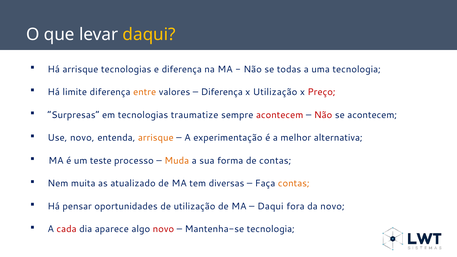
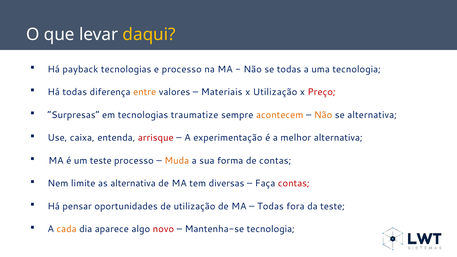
Há arrisque: arrisque -> payback (80, 69)
e diferença: diferença -> processo (182, 69)
Há limite: limite -> todas (75, 92)
Diferença: Diferença -> Materiais (222, 92)
acontecem colour: red -> orange (280, 115)
Não colour: red -> orange (323, 115)
se acontecem: acontecem -> alternativa (372, 115)
Use novo: novo -> caixa (82, 138)
arrisque colour: orange -> red (156, 138)
muita: muita -> limite (83, 184)
as atualizado: atualizado -> alternativa (133, 184)
contas colour: orange -> red (294, 184)
Daqui: Daqui -> Todas (270, 206)
da novo: novo -> teste (333, 206)
cada colour: red -> orange (67, 229)
